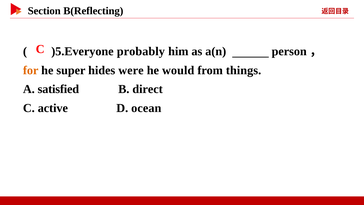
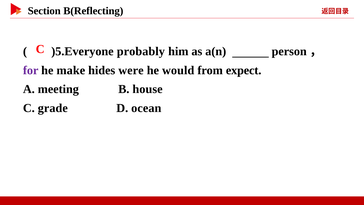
for colour: orange -> purple (31, 70)
super: super -> make (71, 70)
things: things -> expect (244, 70)
satisfied: satisfied -> meeting (58, 89)
direct: direct -> house (148, 89)
active: active -> grade (53, 108)
